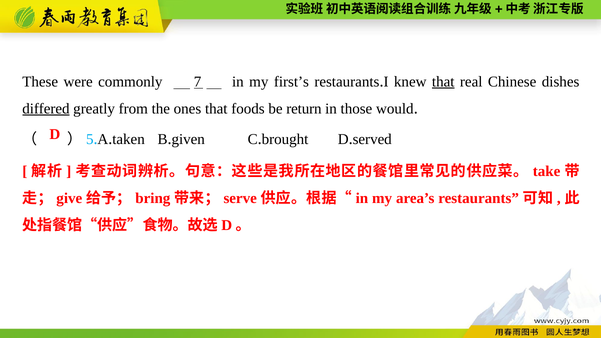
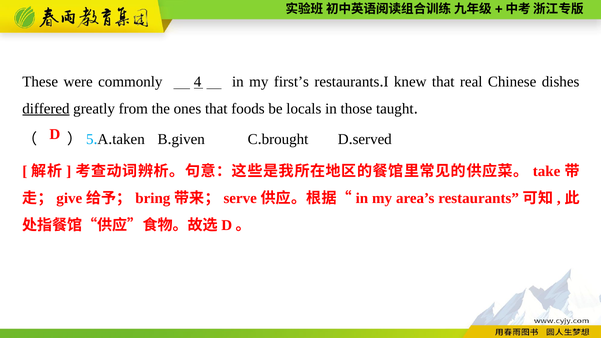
7: 7 -> 4 (198, 82)
that underline: present -> none (443, 82)
return: return -> locals (304, 109)
would: would -> taught (395, 109)
